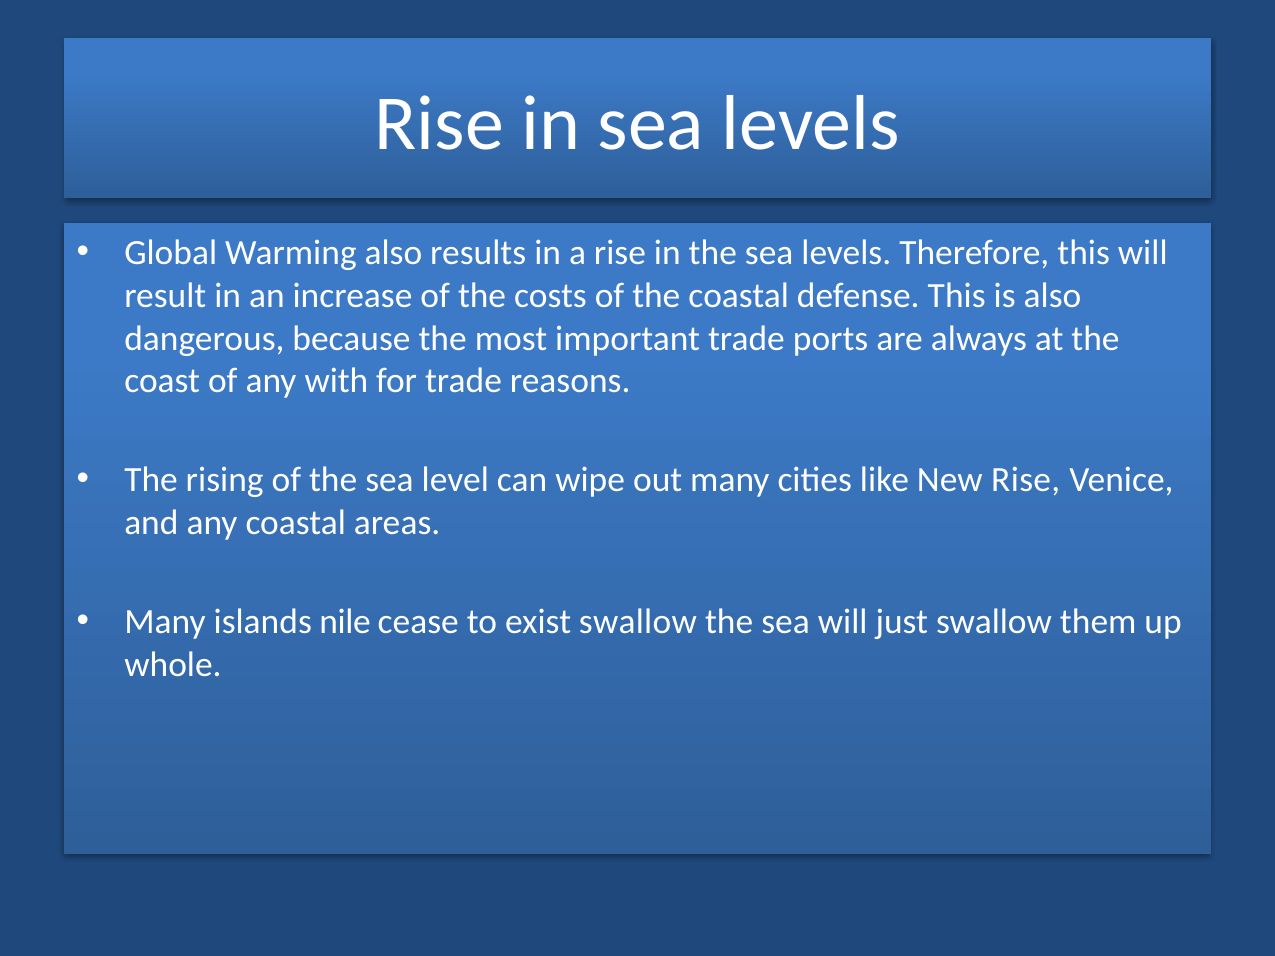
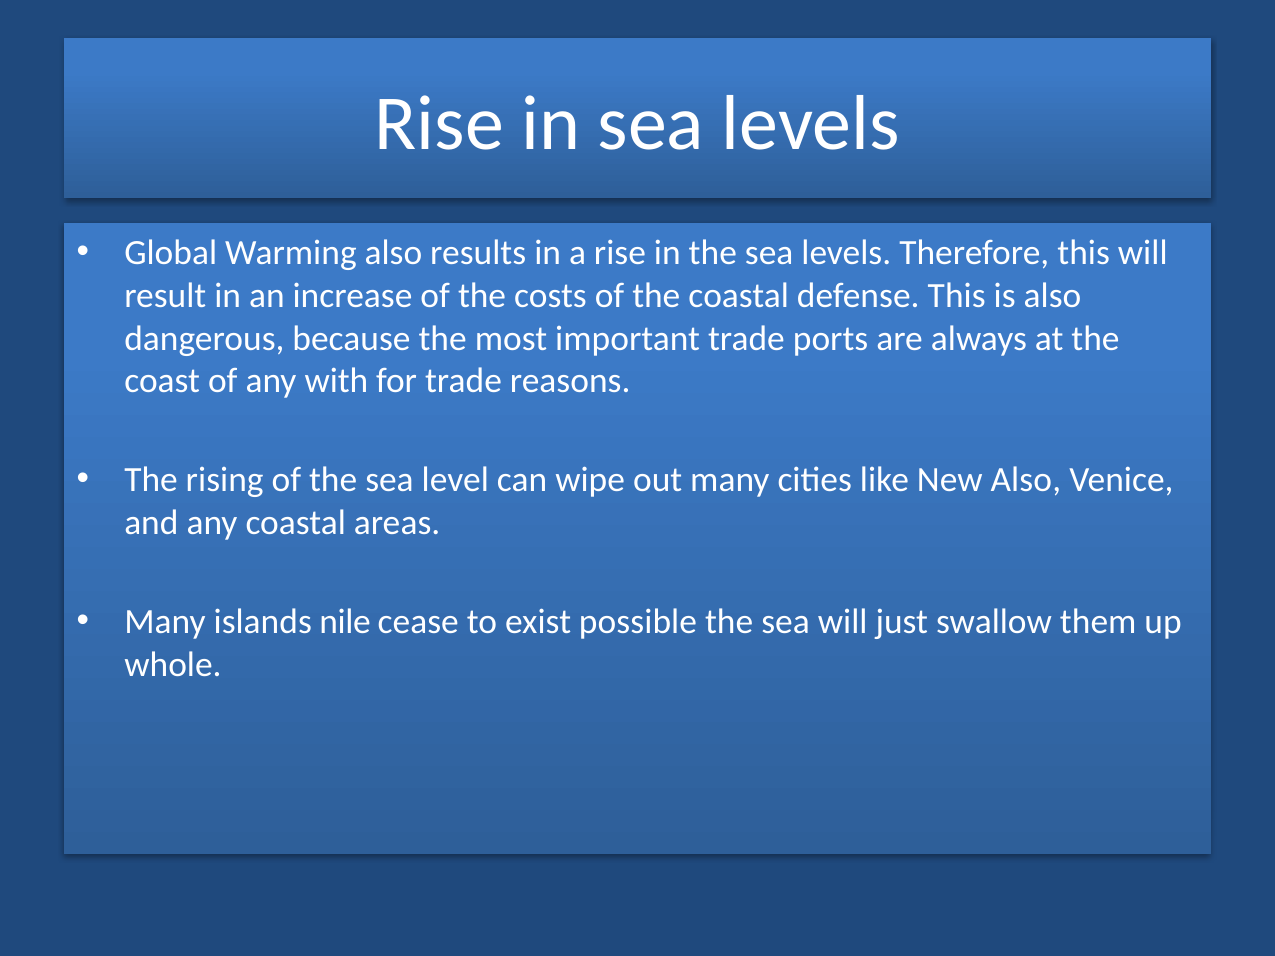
New Rise: Rise -> Also (1026, 480)
exist swallow: swallow -> possible (638, 622)
